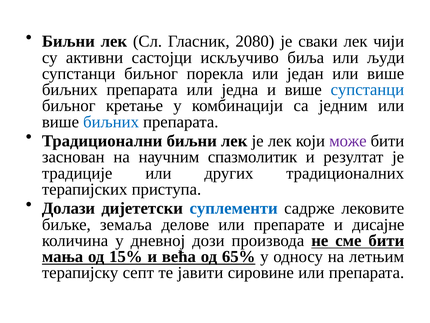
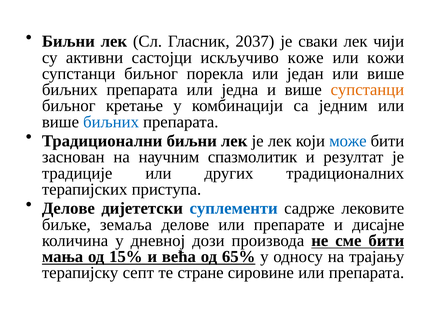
2080: 2080 -> 2037 (255, 41)
биља: биља -> коже (306, 57)
људи: људи -> кожи (386, 57)
супстанци colour: blue -> orange (367, 90)
може colour: purple -> blue (348, 141)
Долази: Долази -> Делове (68, 208)
летњим: летњим -> трајању (377, 256)
јавити: јавити -> стране (201, 272)
